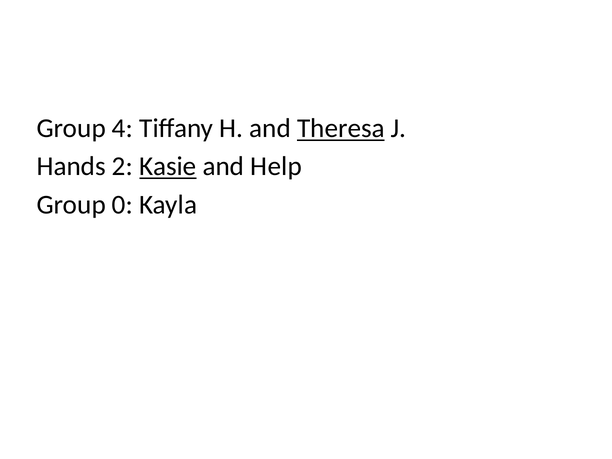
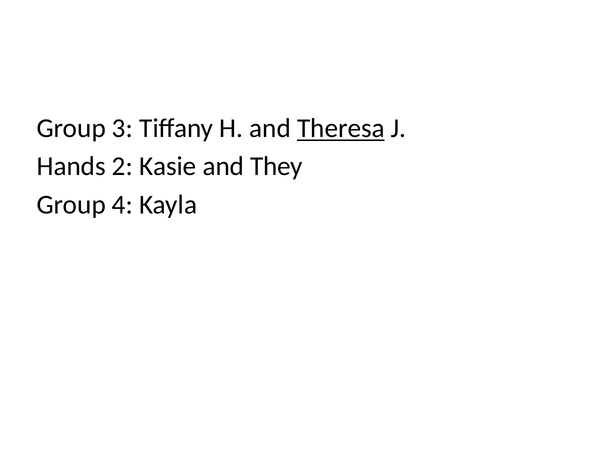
4: 4 -> 3 (122, 128)
Kasie underline: present -> none (168, 166)
Help: Help -> They (276, 166)
0: 0 -> 4 (122, 205)
